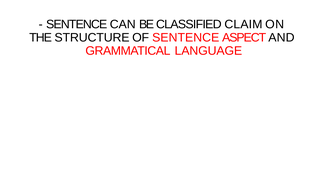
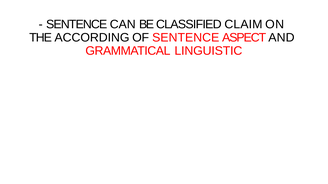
STRUCTURE: STRUCTURE -> ACCORDING (92, 38)
LANGUAGE: LANGUAGE -> LINGUISTIC (208, 51)
